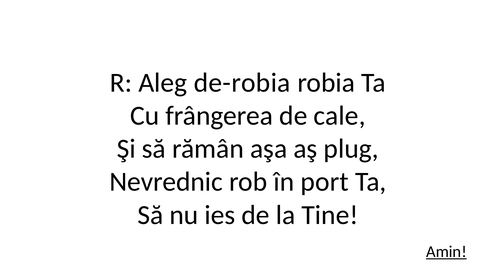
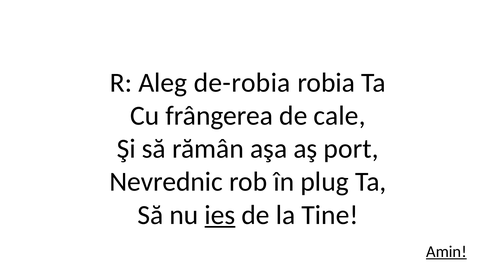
plug: plug -> port (351, 149)
port: port -> plug (325, 182)
ies underline: none -> present (220, 215)
